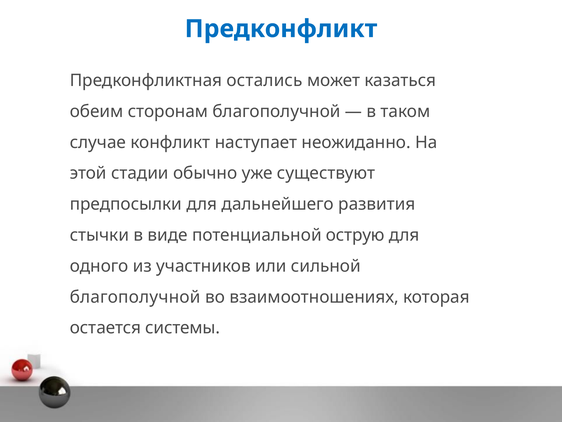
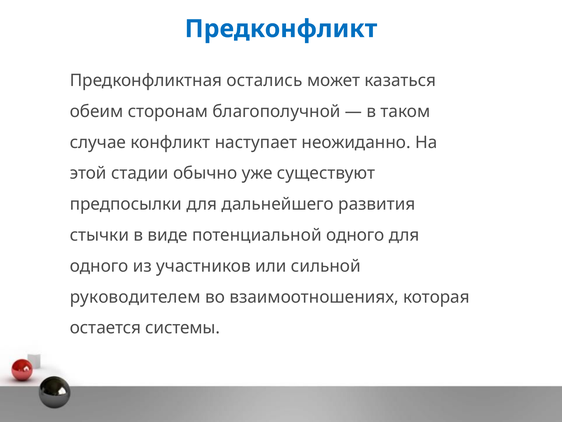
потенциальной острую: острую -> одного (355, 235)
благополучной: благополучной -> руководителем (135, 297)
